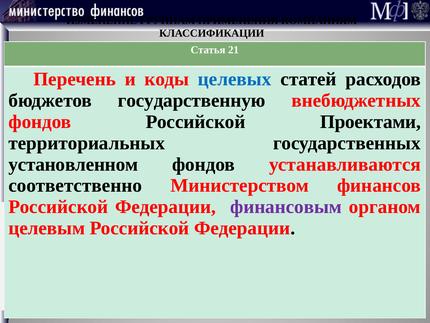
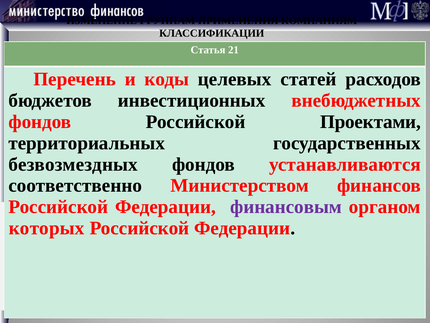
целевых colour: blue -> black (235, 79)
государственную: государственную -> инвестиционных (192, 100)
установленном: установленном -> безвозмездных (73, 164)
целевым: целевым -> которых (47, 228)
